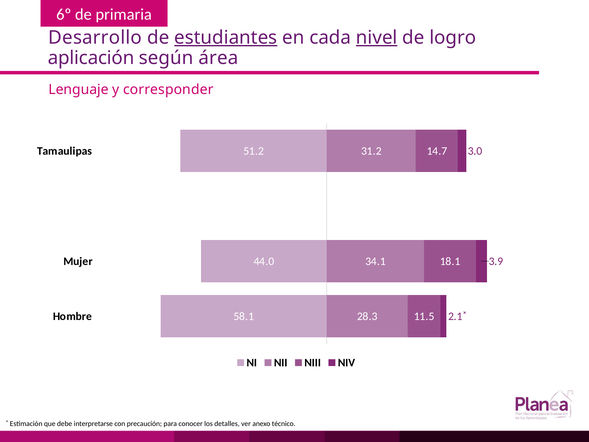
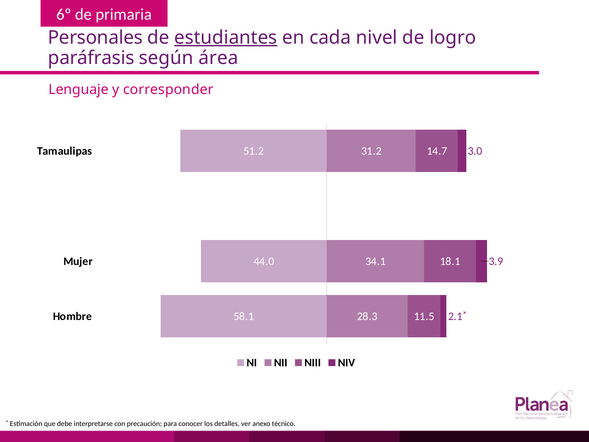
Desarrollo: Desarrollo -> Personales (95, 38)
nivel underline: present -> none (377, 38)
aplicación: aplicación -> paráfrasis (91, 58)
